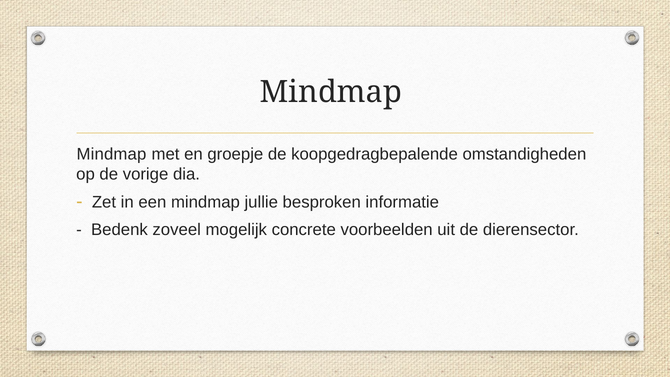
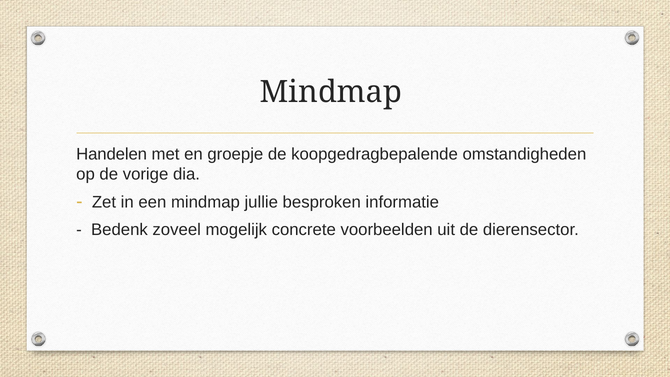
Mindmap: Mindmap -> Handelen (112, 154)
